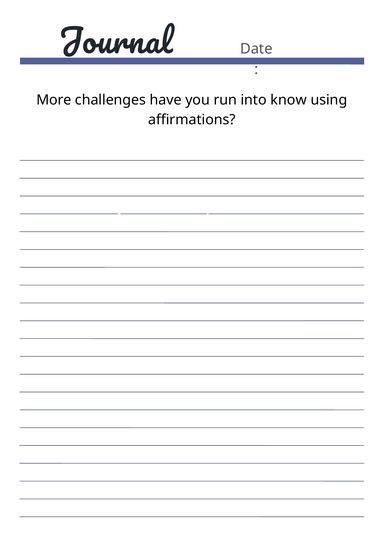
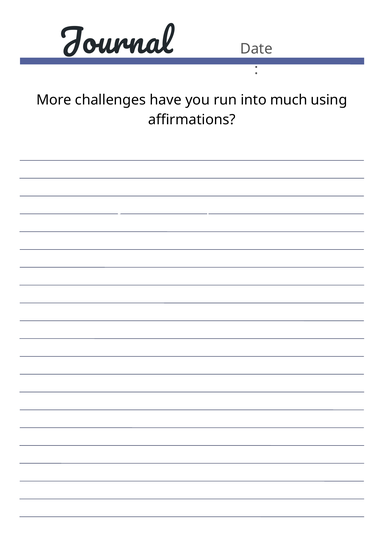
know: know -> much (289, 100)
